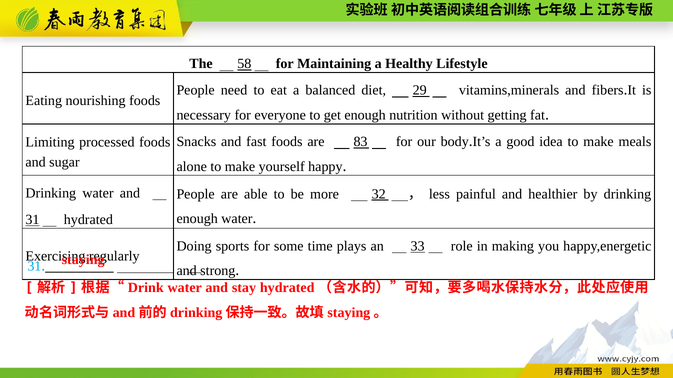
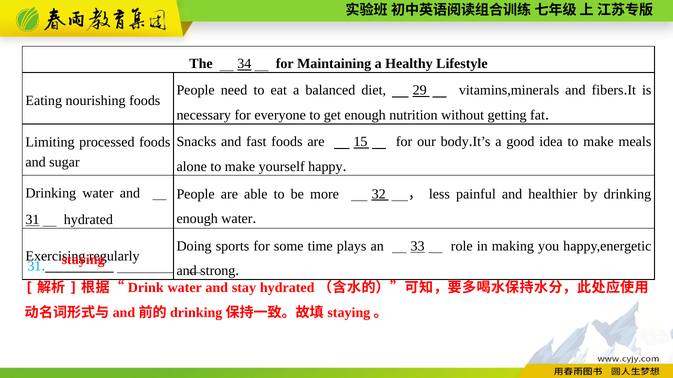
58: 58 -> 34 (244, 64)
83: 83 -> 15 (361, 142)
